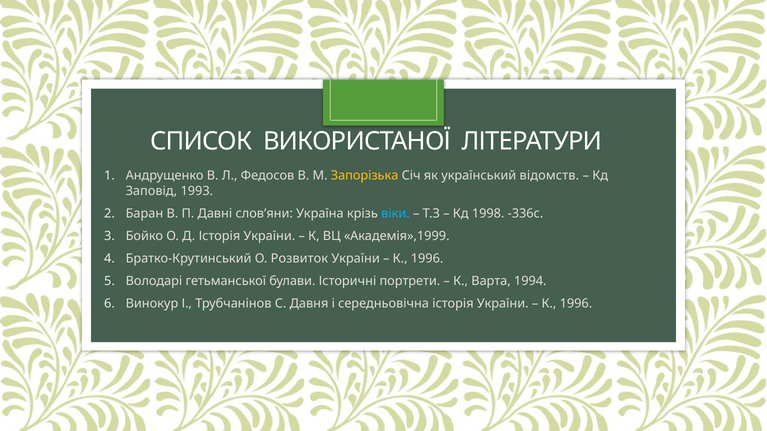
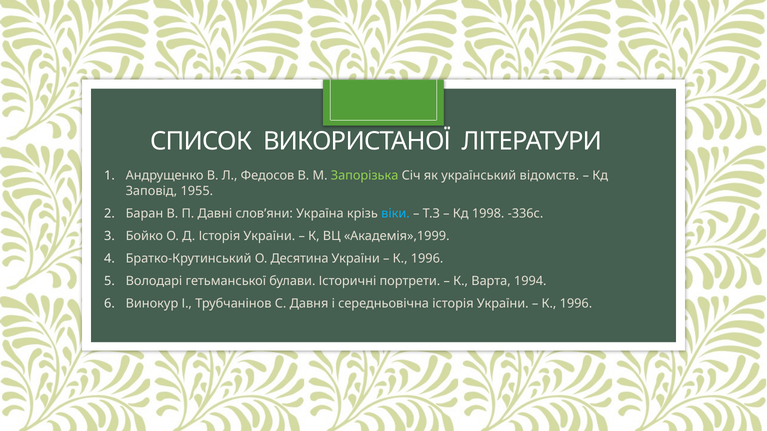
Запорізька colour: yellow -> light green (365, 176)
1993: 1993 -> 1955 (197, 191)
Розвиток: Розвиток -> Десятина (300, 259)
